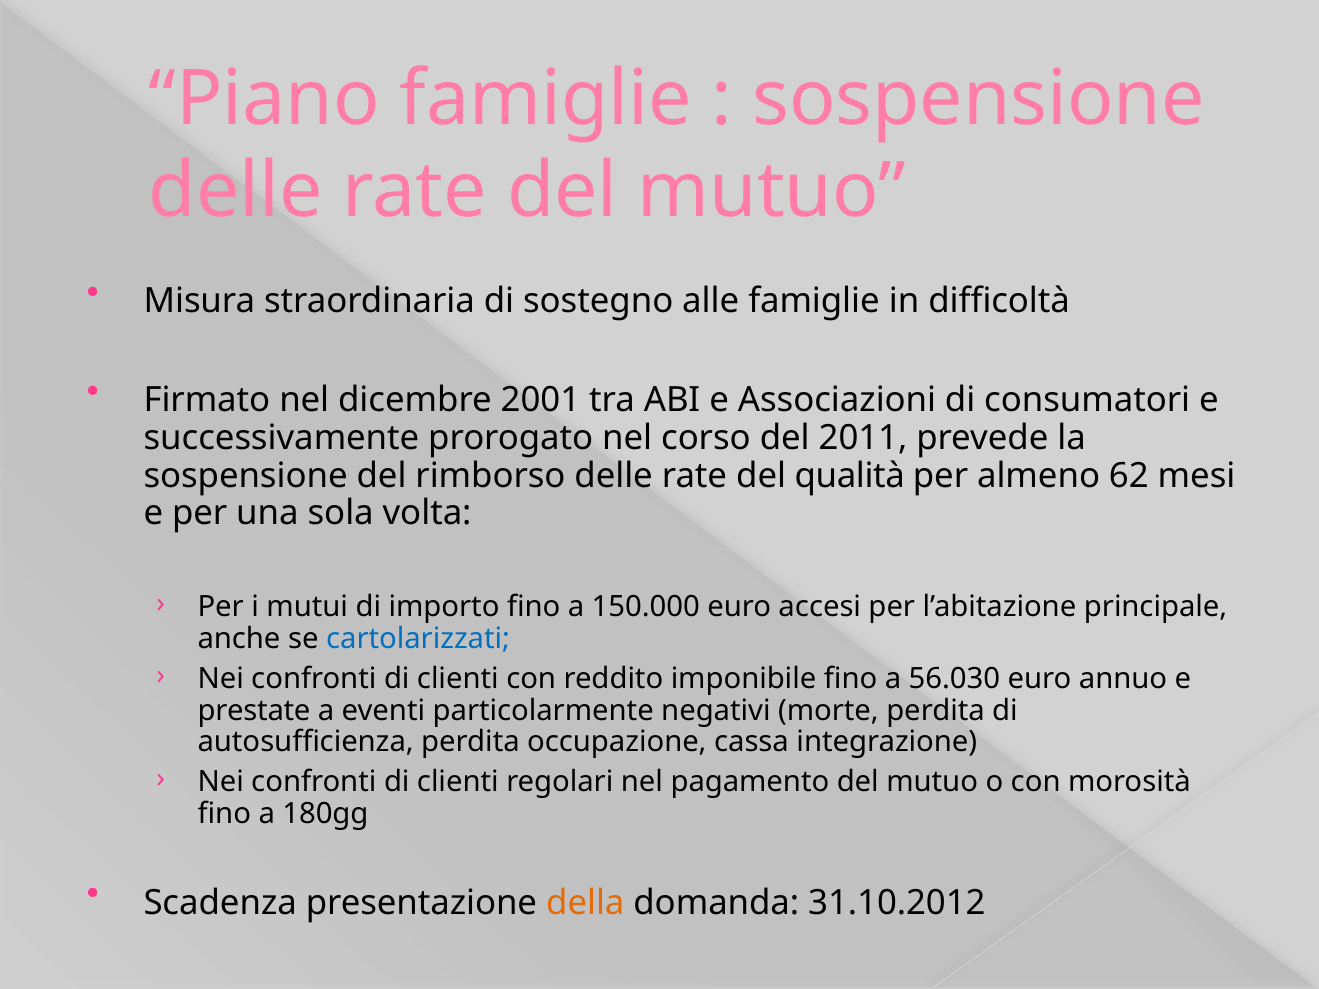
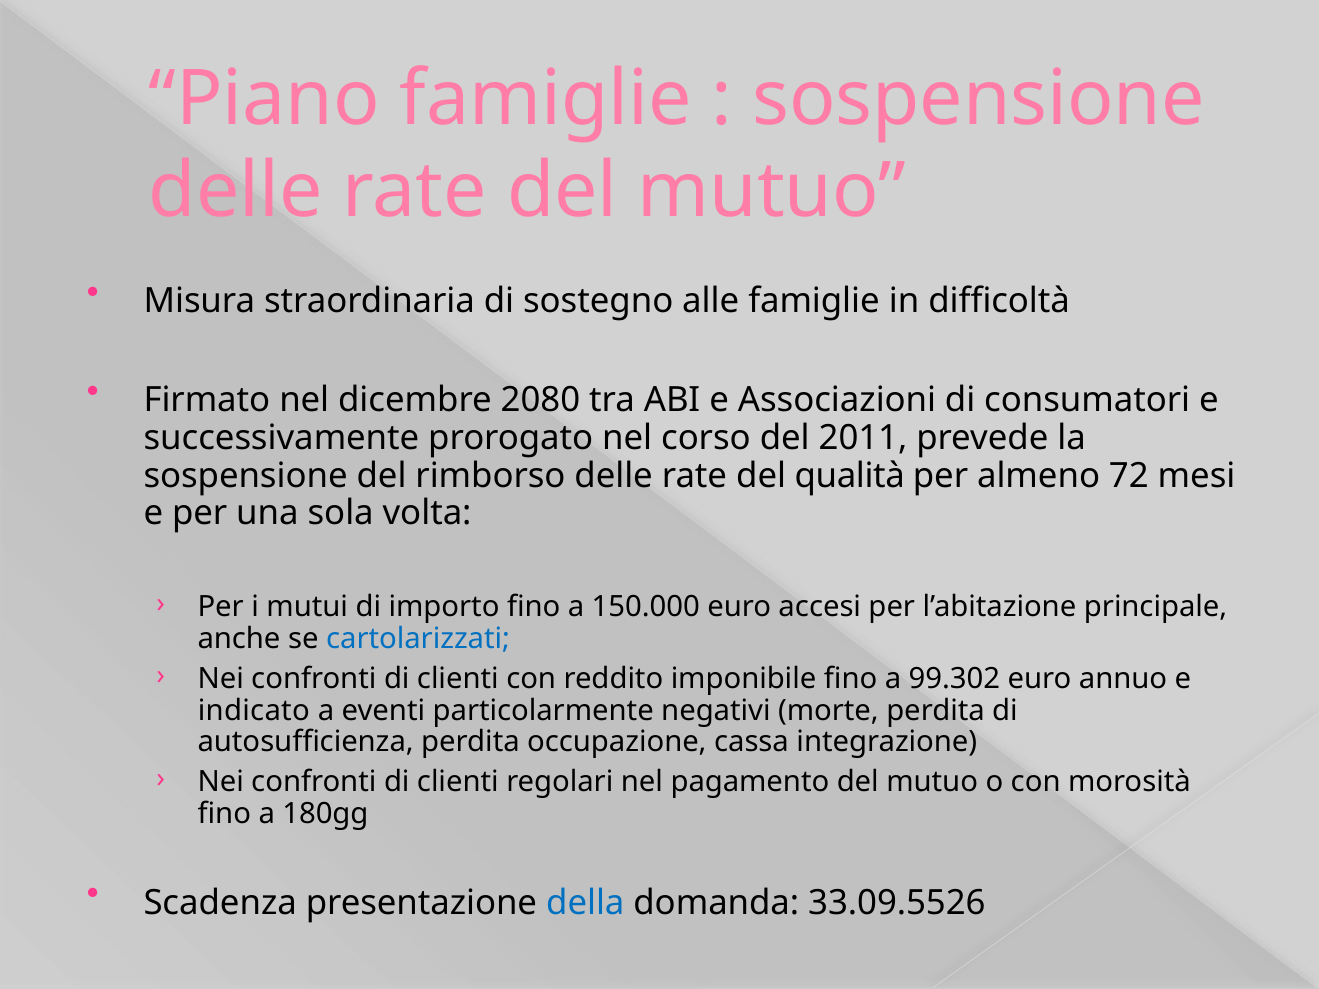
2001: 2001 -> 2080 (540, 400)
62: 62 -> 72 (1129, 476)
56.030: 56.030 -> 99.302 (954, 679)
prestate: prestate -> indicato (254, 711)
della colour: orange -> blue (585, 903)
31.10.2012: 31.10.2012 -> 33.09.5526 (897, 903)
